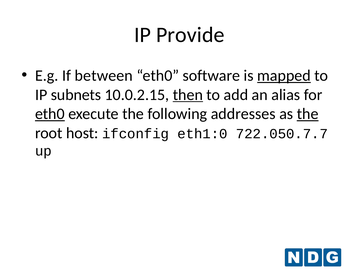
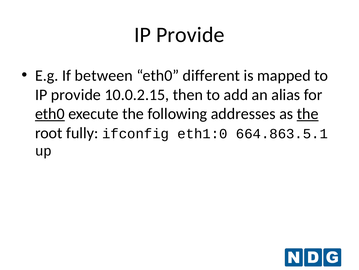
software: software -> different (211, 75)
mapped underline: present -> none (284, 75)
subnets: subnets -> provide (76, 94)
then underline: present -> none (188, 94)
host: host -> fully (82, 133)
722.050.7.7: 722.050.7.7 -> 664.863.5.1 (282, 133)
